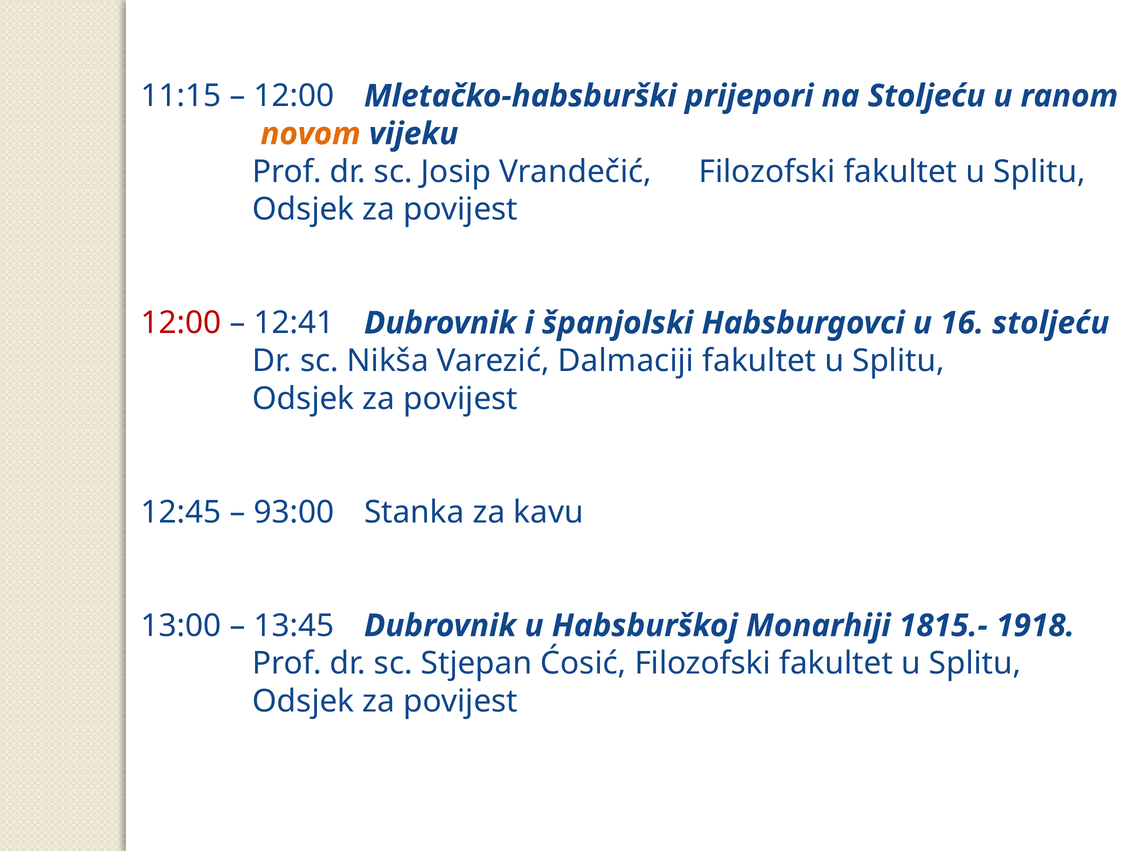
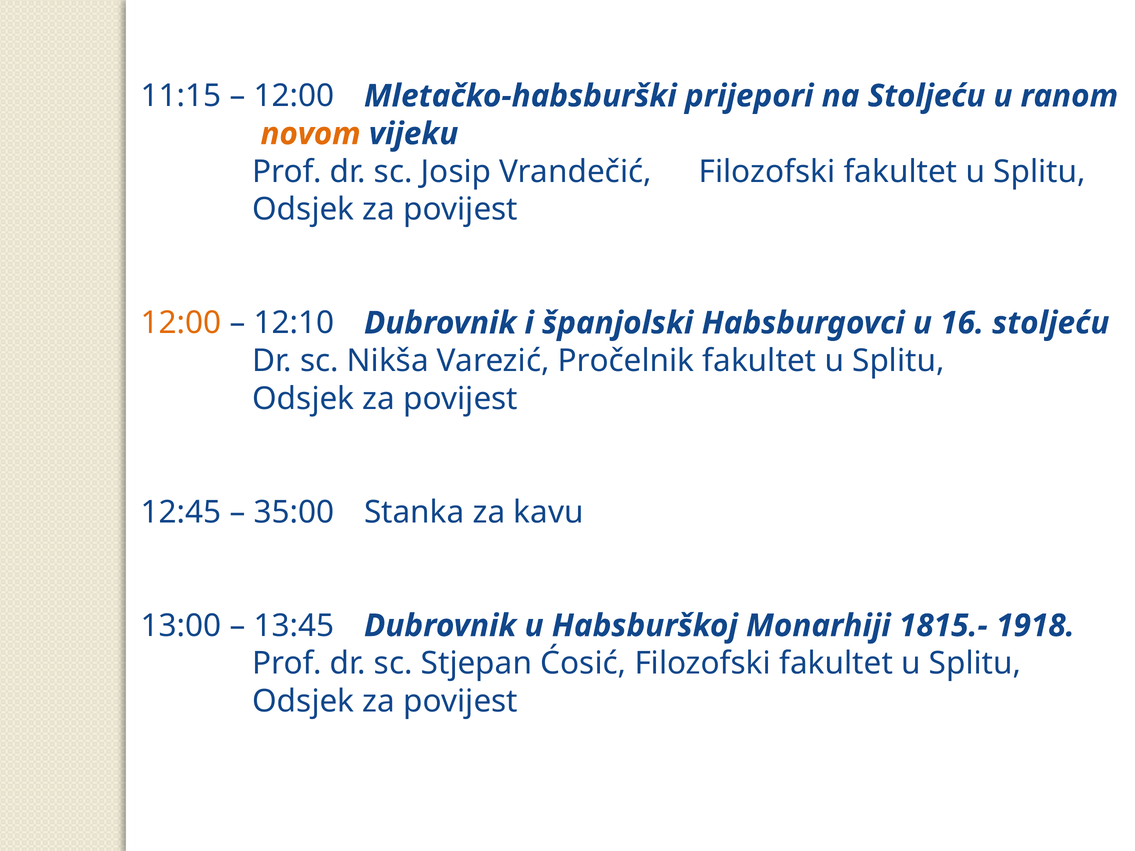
12:00 colour: red -> orange (181, 323)
12:41: 12:41 -> 12:10 (294, 323)
Dalmaciji: Dalmaciji -> Pročelnik (626, 361)
93:00: 93:00 -> 35:00 (294, 512)
